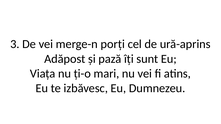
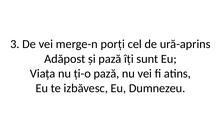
ți-o mari: mari -> pază (106, 74)
